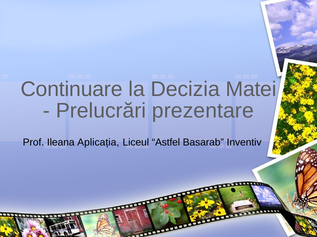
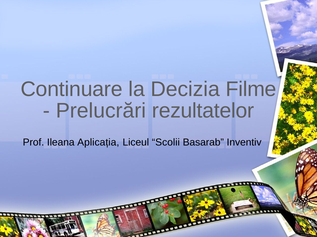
Matei: Matei -> Filme (251, 89)
prezentare: prezentare -> rezultatelor (203, 111)
Astfel: Astfel -> Scolii (166, 143)
